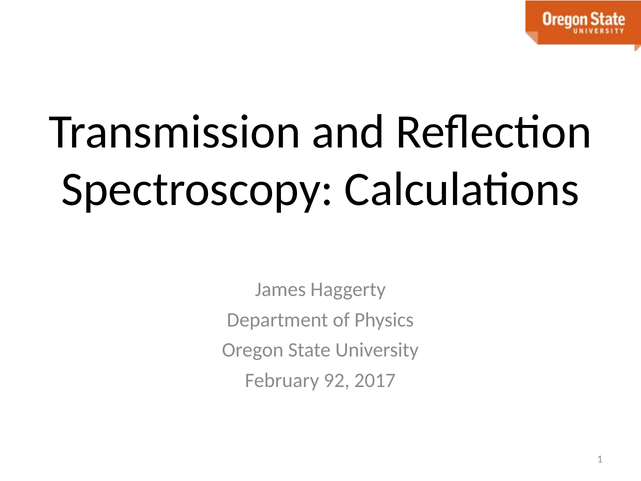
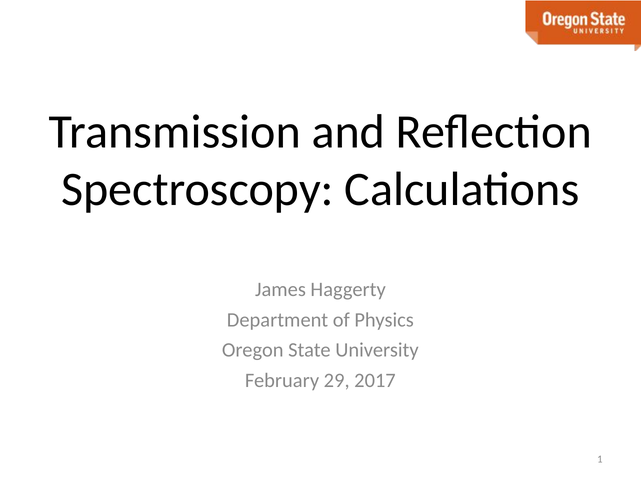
92: 92 -> 29 (337, 380)
